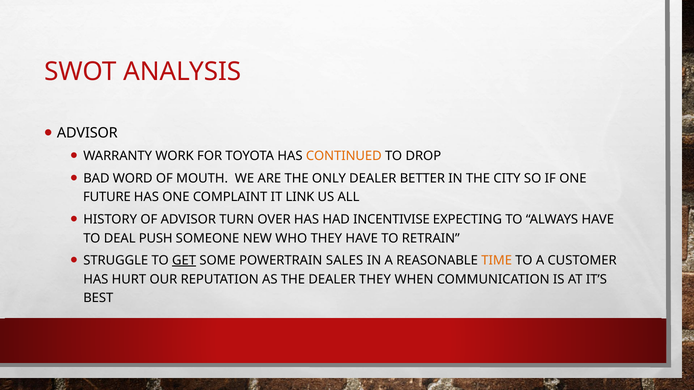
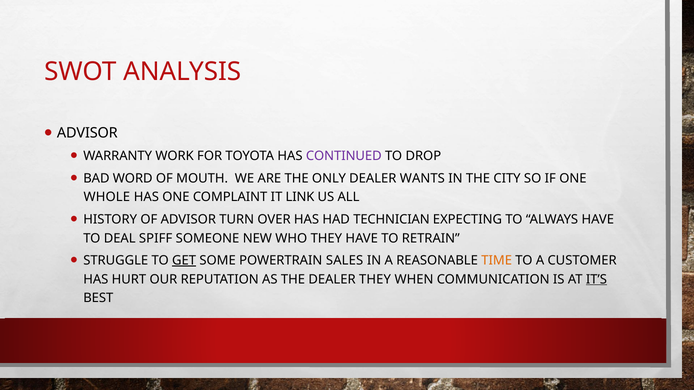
CONTINUED colour: orange -> purple (344, 156)
BETTER: BETTER -> WANTS (422, 179)
FUTURE: FUTURE -> WHOLE (107, 197)
INCENTIVISE: INCENTIVISE -> TECHNICIAN (391, 220)
PUSH: PUSH -> SPIFF (156, 238)
IT’S underline: none -> present (596, 280)
